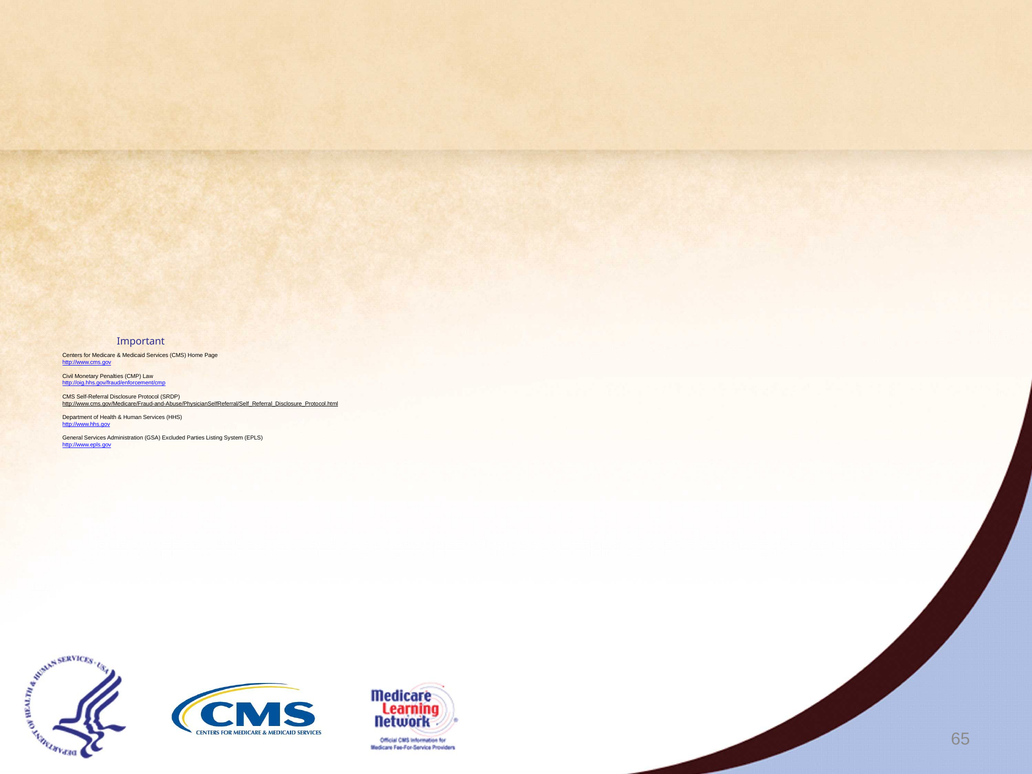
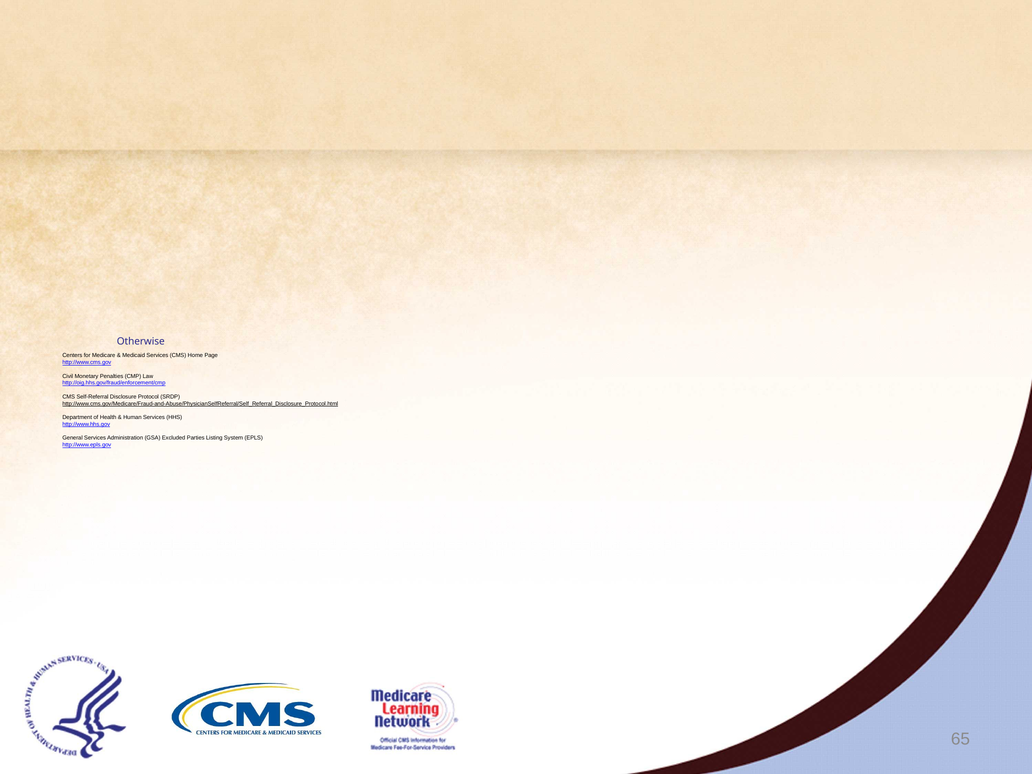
Important: Important -> Otherwise (141, 341)
